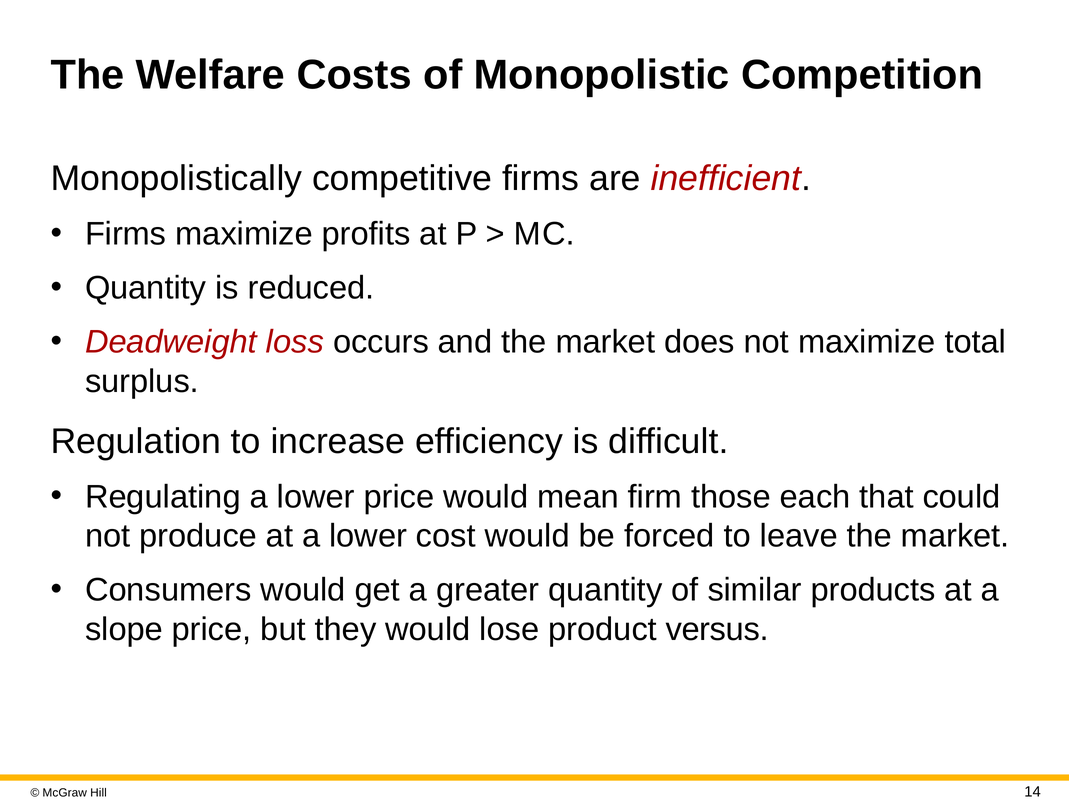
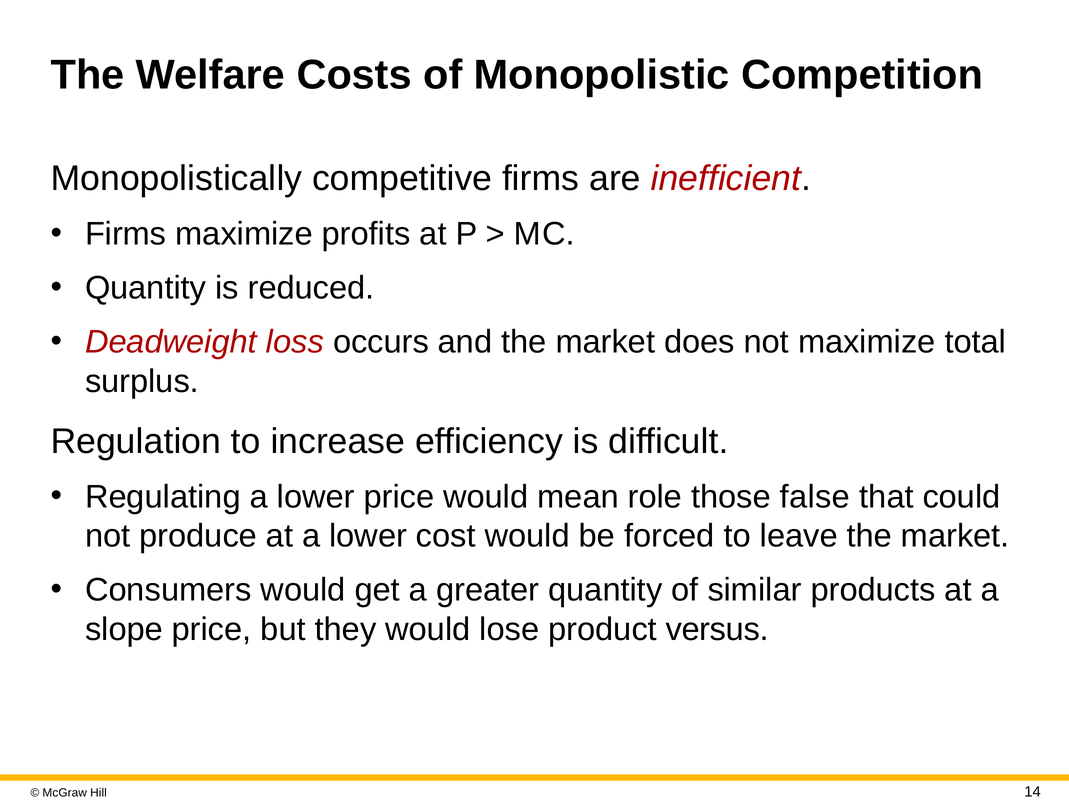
firm: firm -> role (655, 497)
each: each -> false (815, 497)
